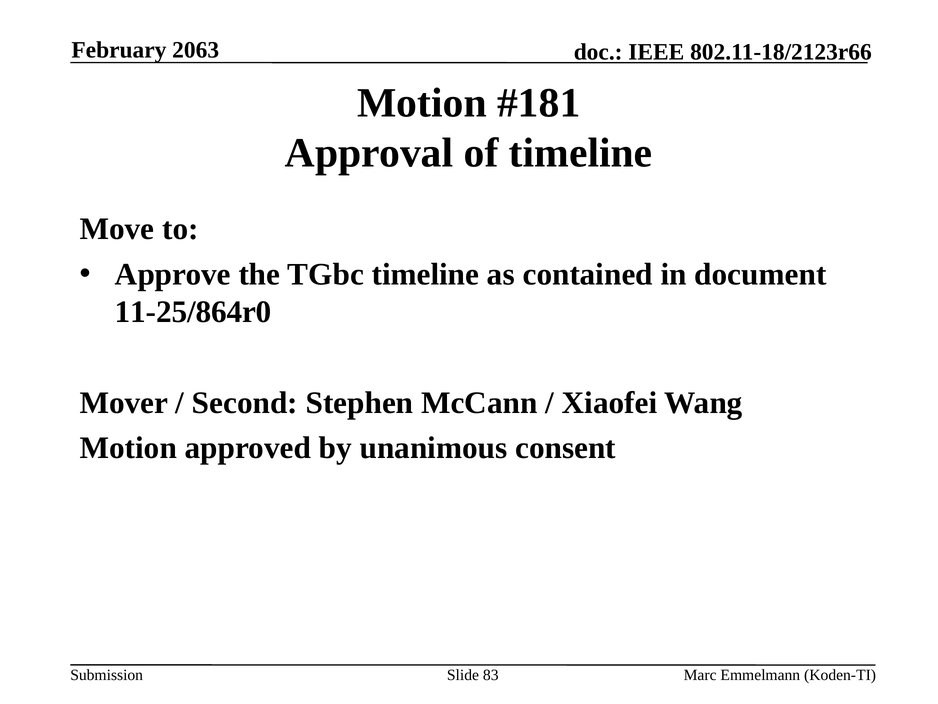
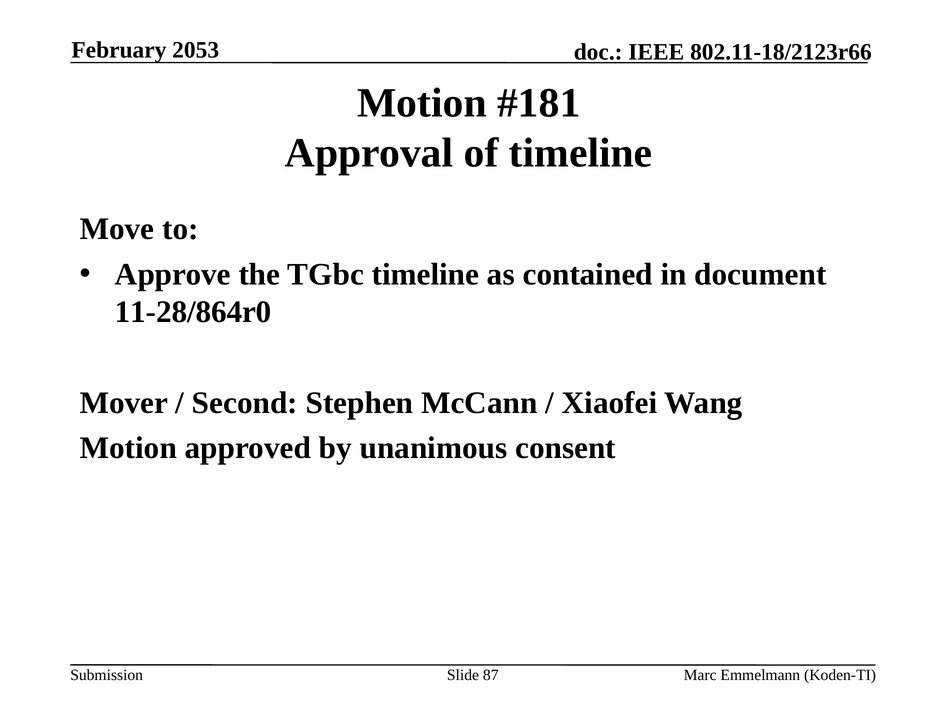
2063: 2063 -> 2053 (196, 50)
11-25/864r0: 11-25/864r0 -> 11-28/864r0 (193, 312)
83: 83 -> 87 (491, 675)
